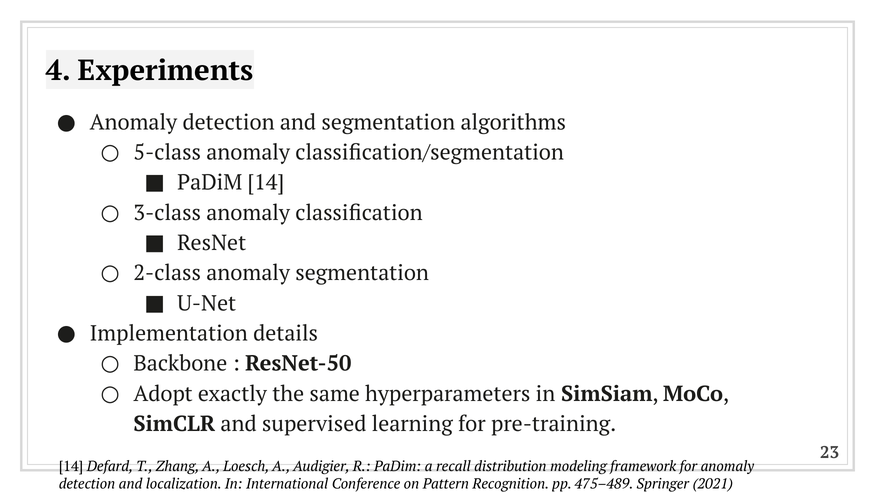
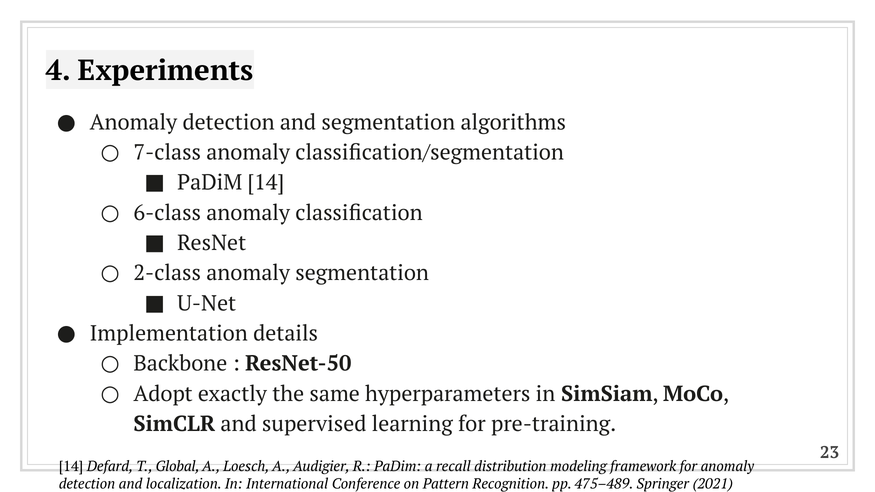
5-class: 5-class -> 7-class (167, 153)
3-class: 3-class -> 6-class (167, 213)
Zhang: Zhang -> Global (178, 467)
